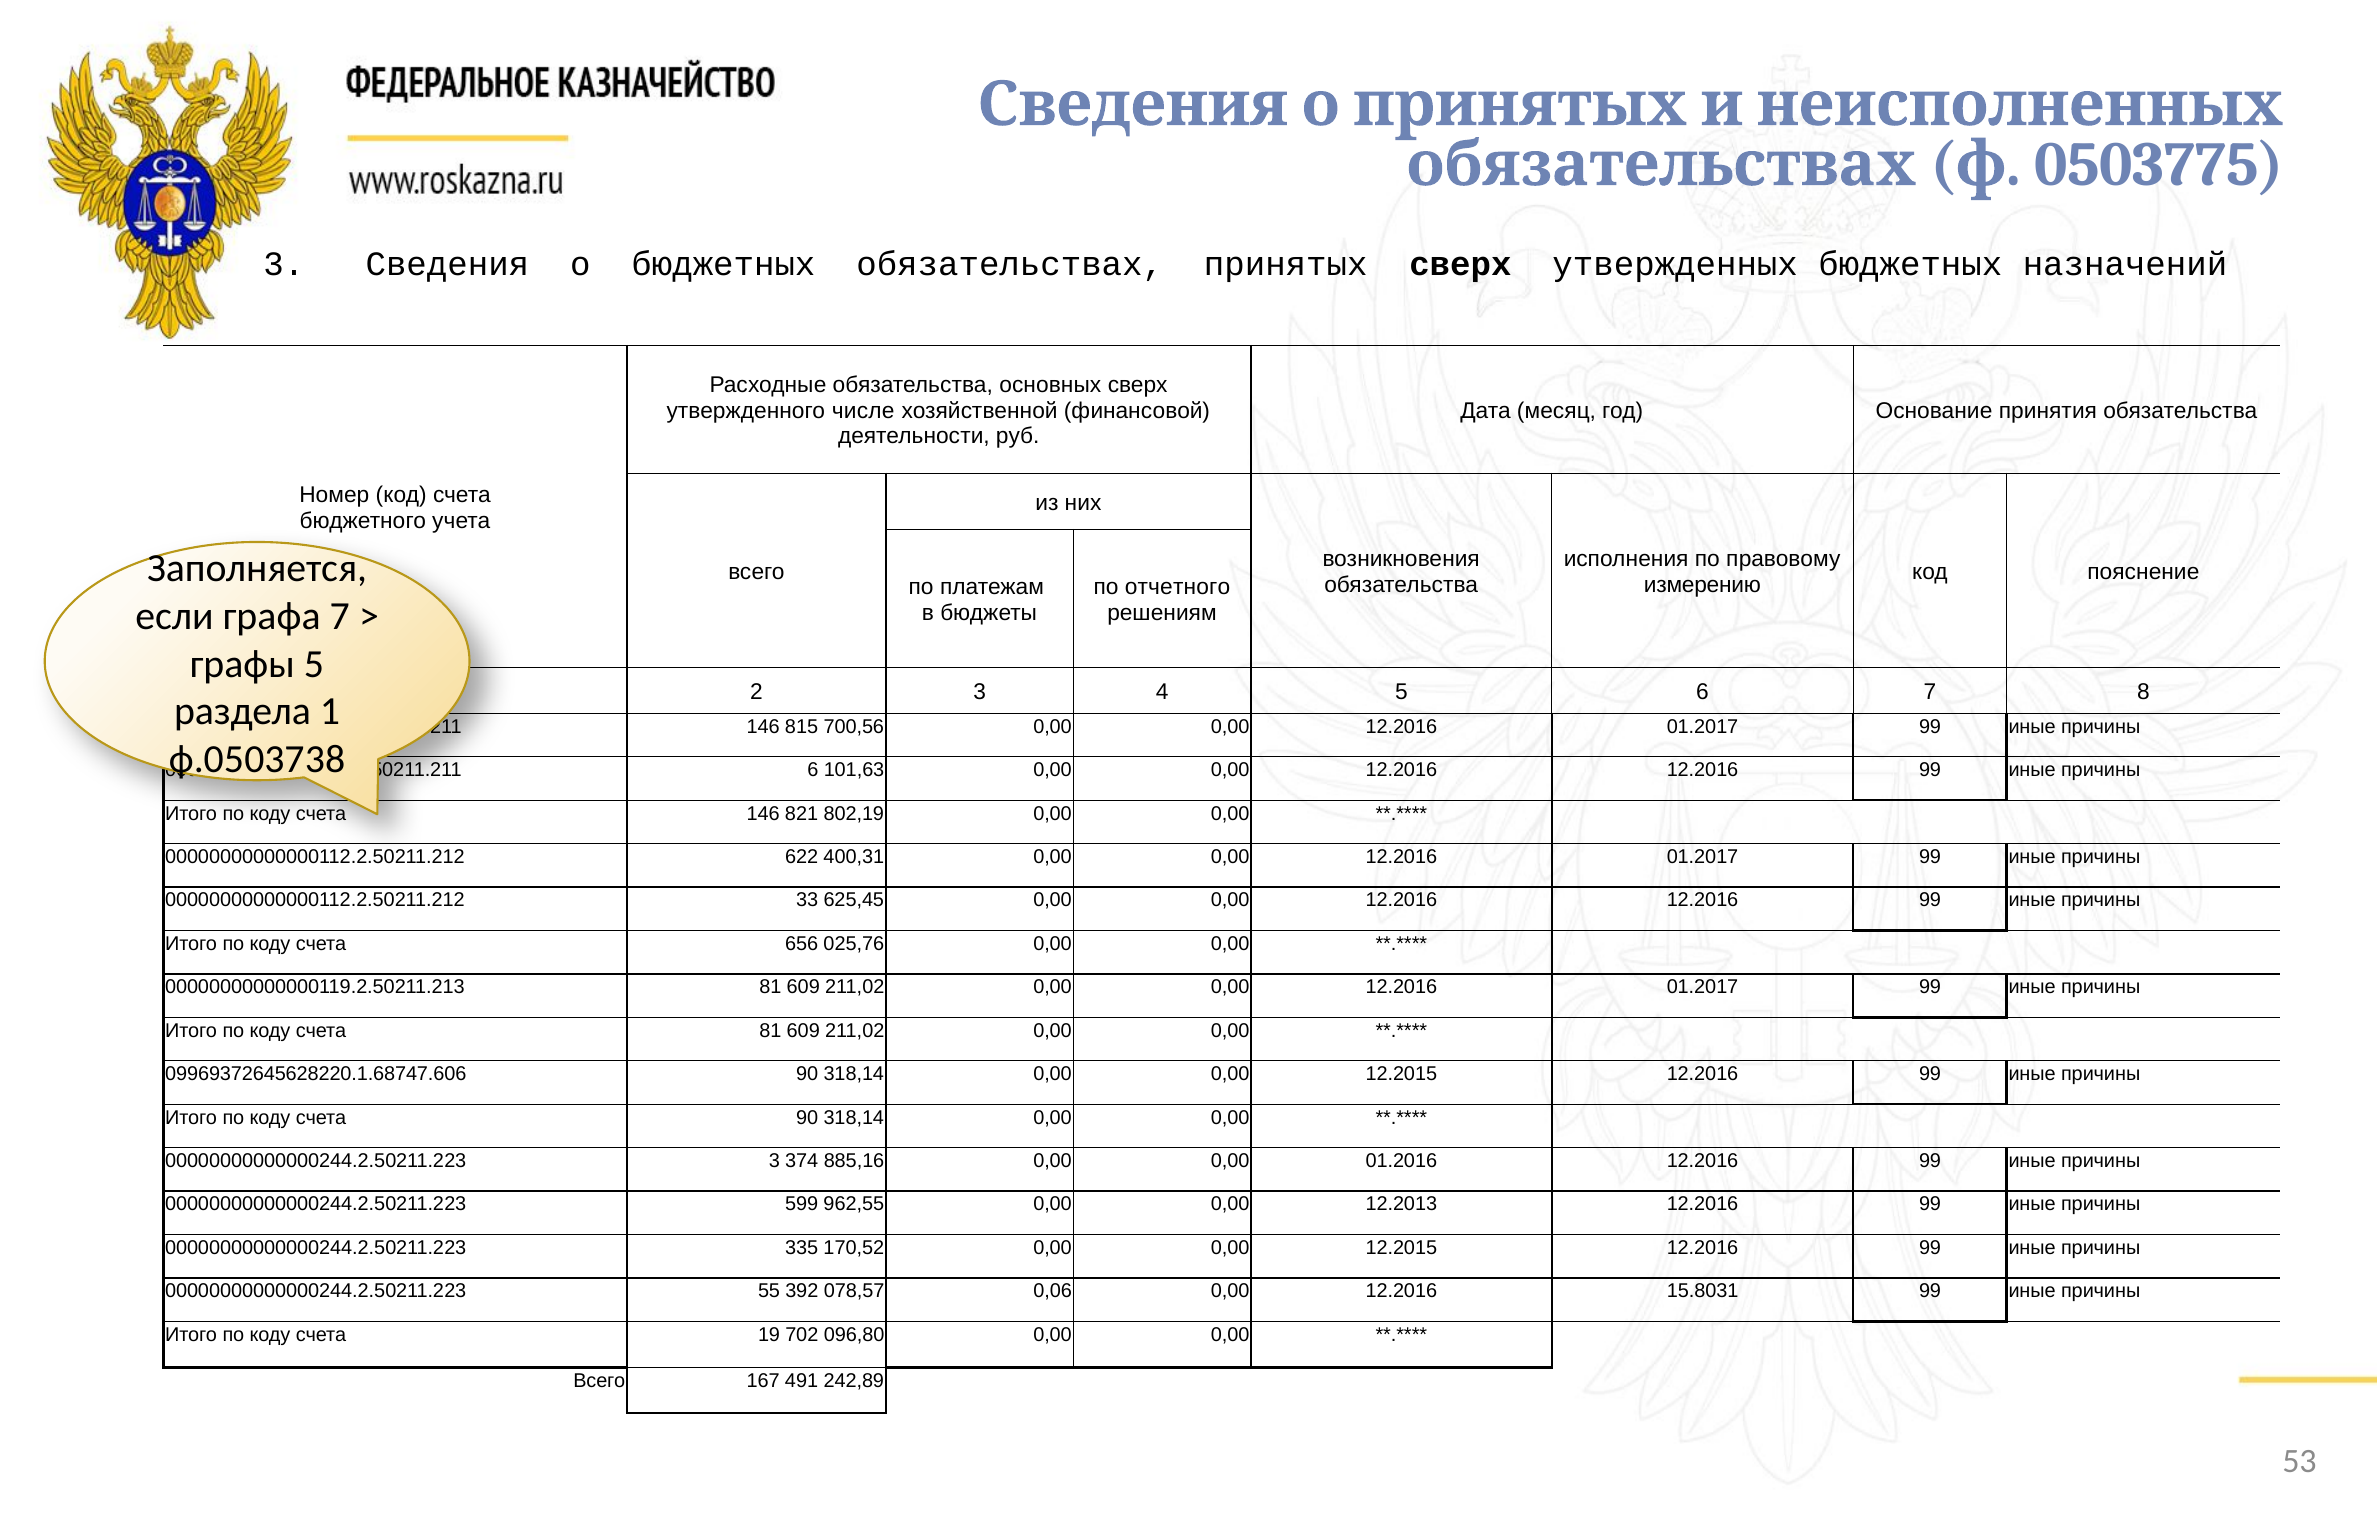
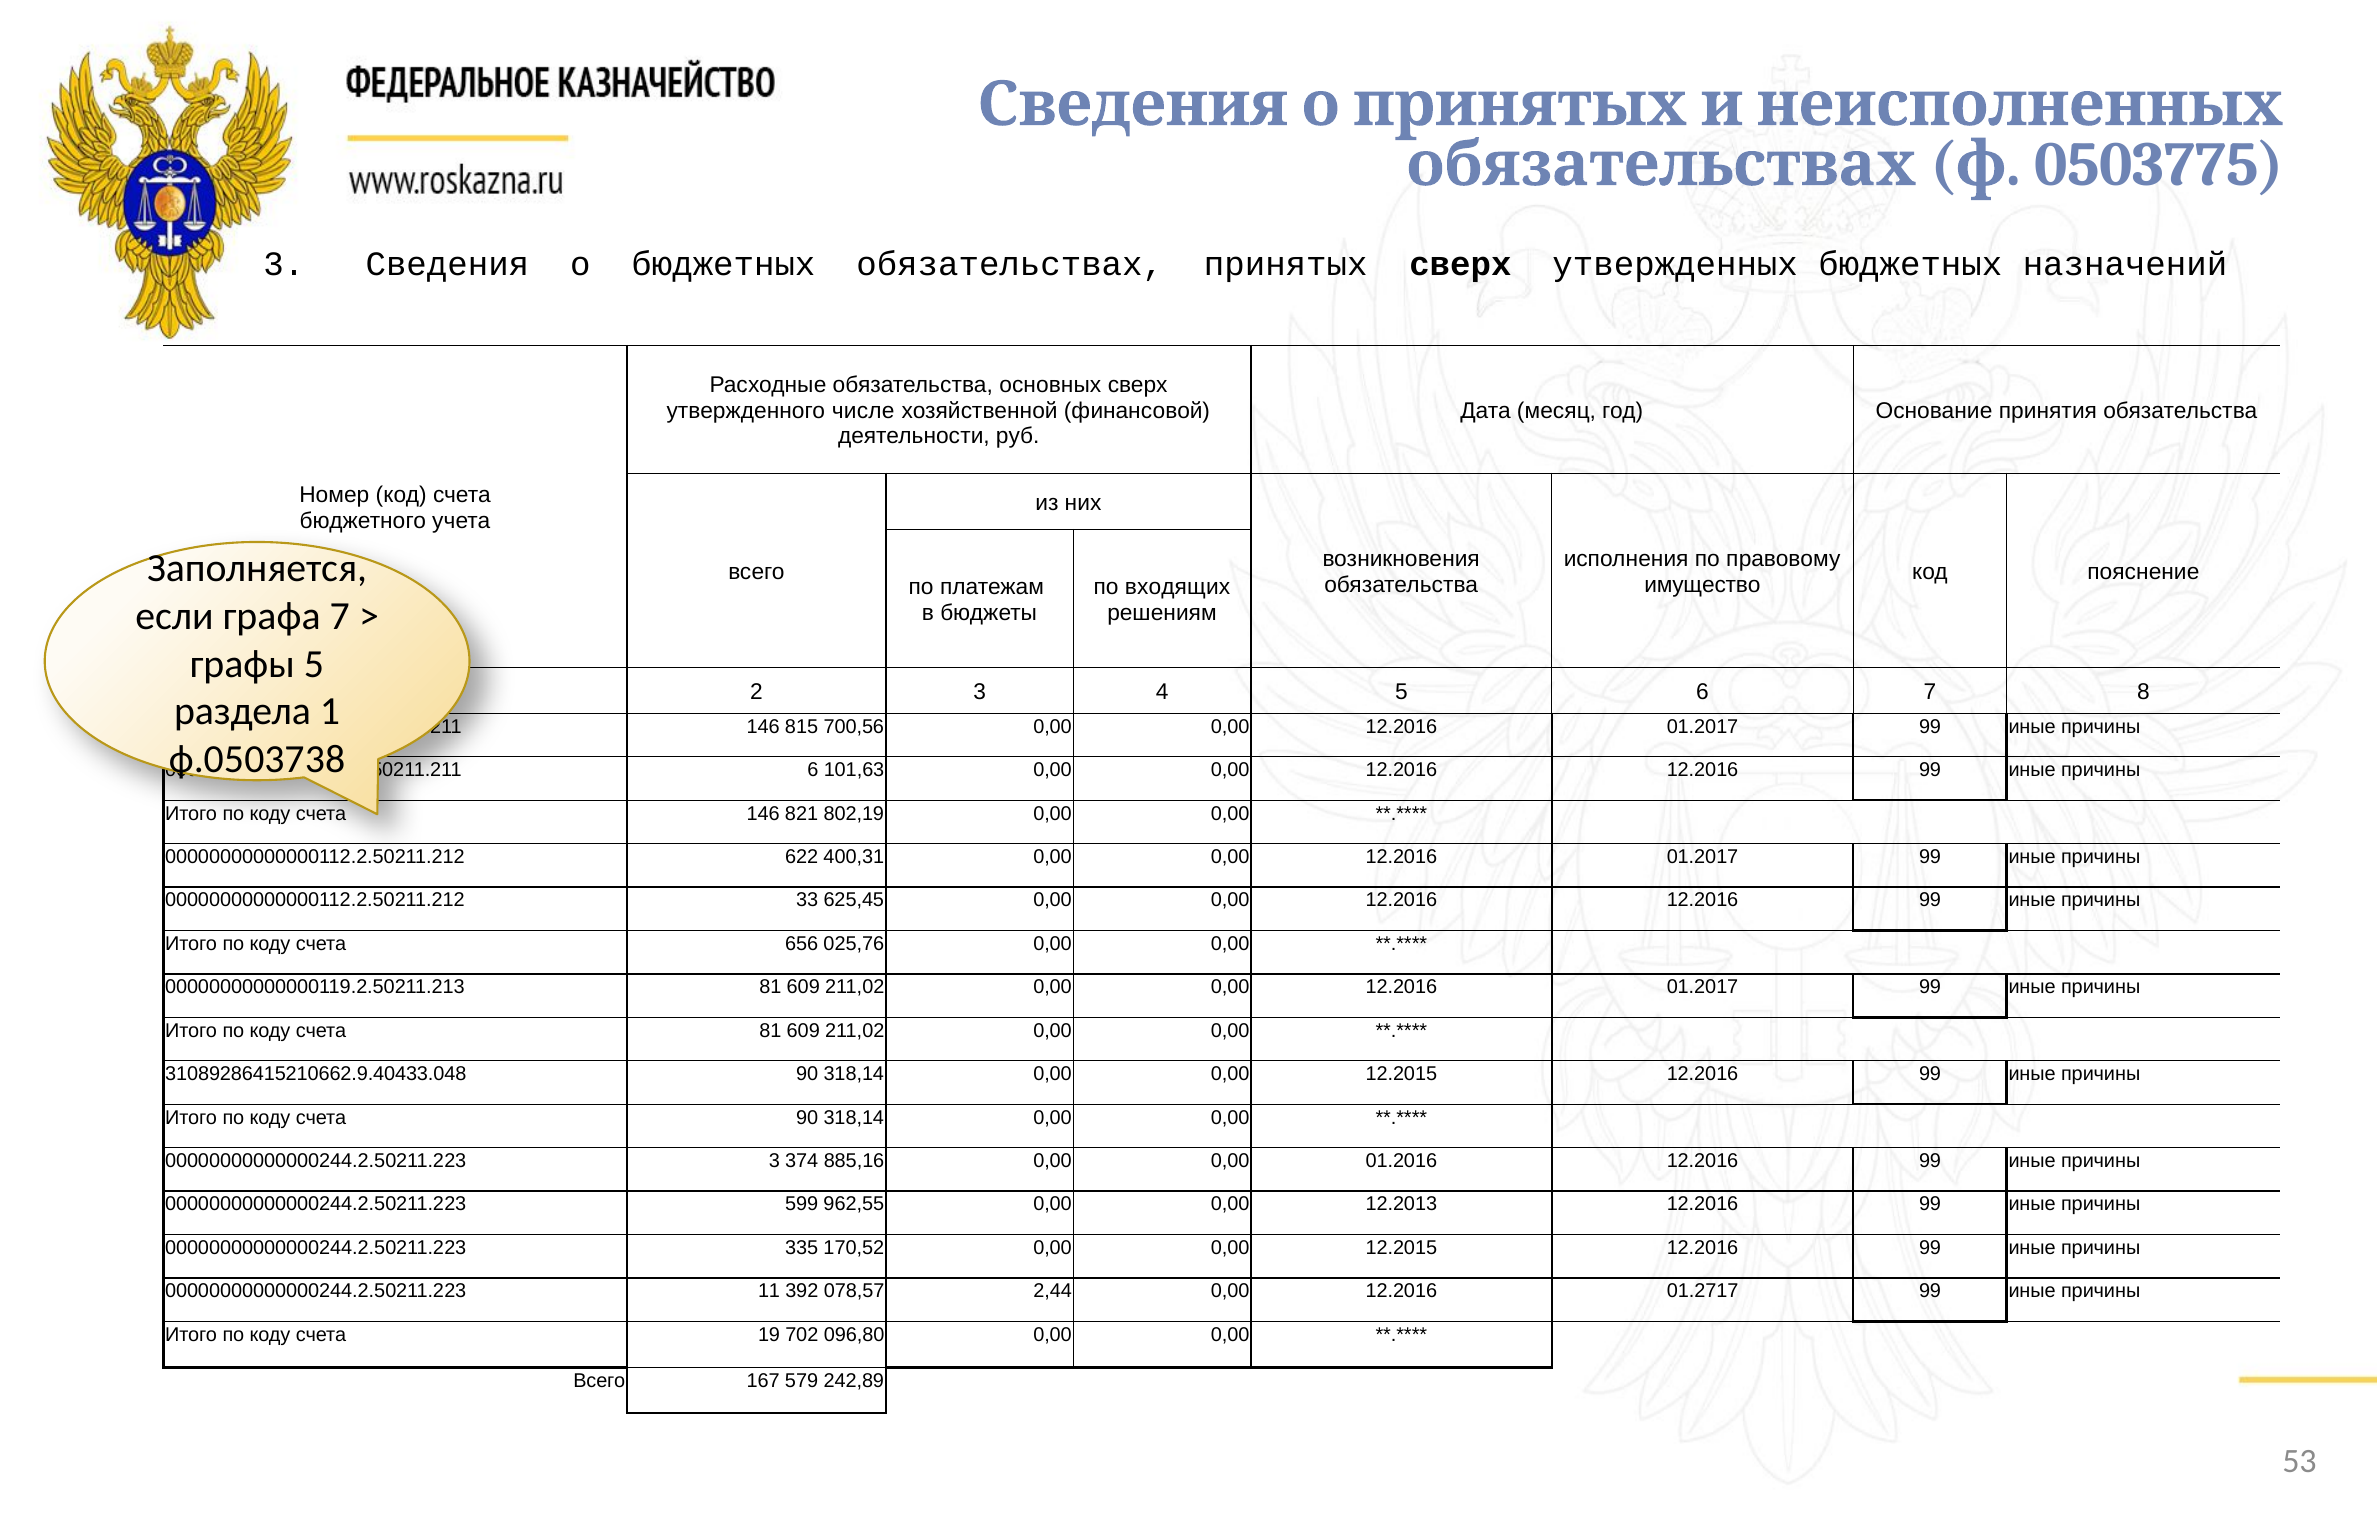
измерению: измерению -> имущество (1702, 584)
отчетного: отчетного -> входящих (1178, 587)
09969372645628220.1.68747.606: 09969372645628220.1.68747.606 -> 31089286415210662.9.40433.048 (316, 1074)
55: 55 -> 11 (769, 1291)
0,06: 0,06 -> 2,44 (1053, 1291)
15.8031: 15.8031 -> 01.2717 (1703, 1291)
491: 491 -> 579 (802, 1380)
